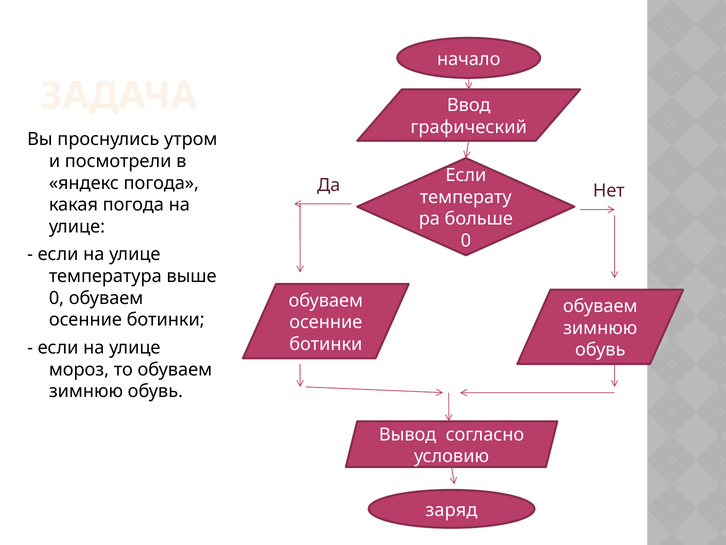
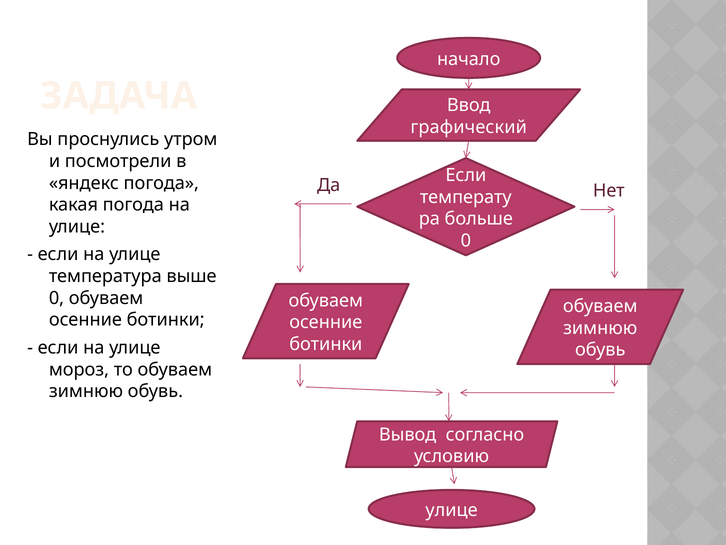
заряд: заряд -> улице (452, 510)
